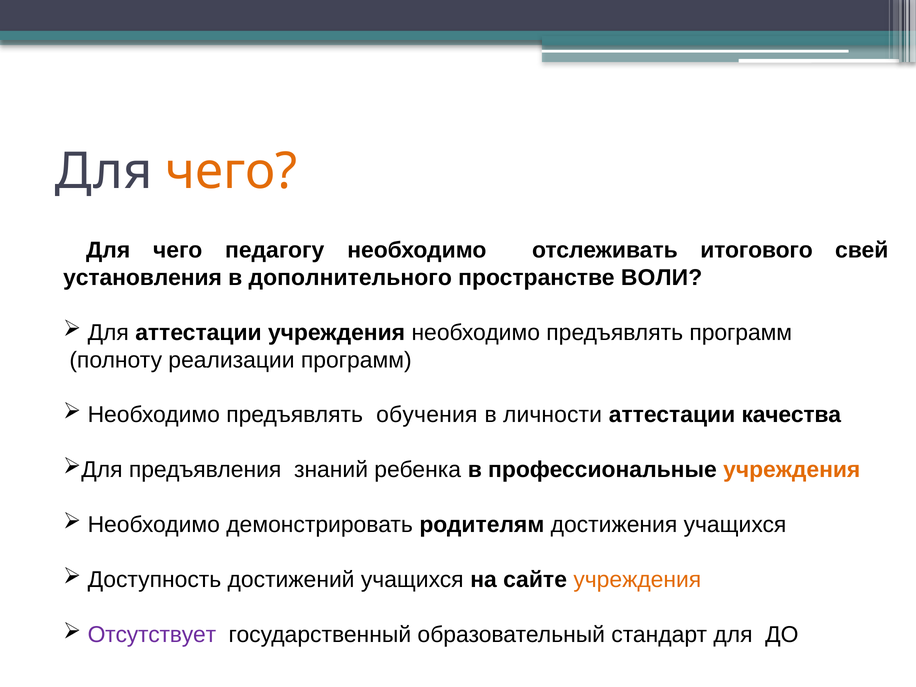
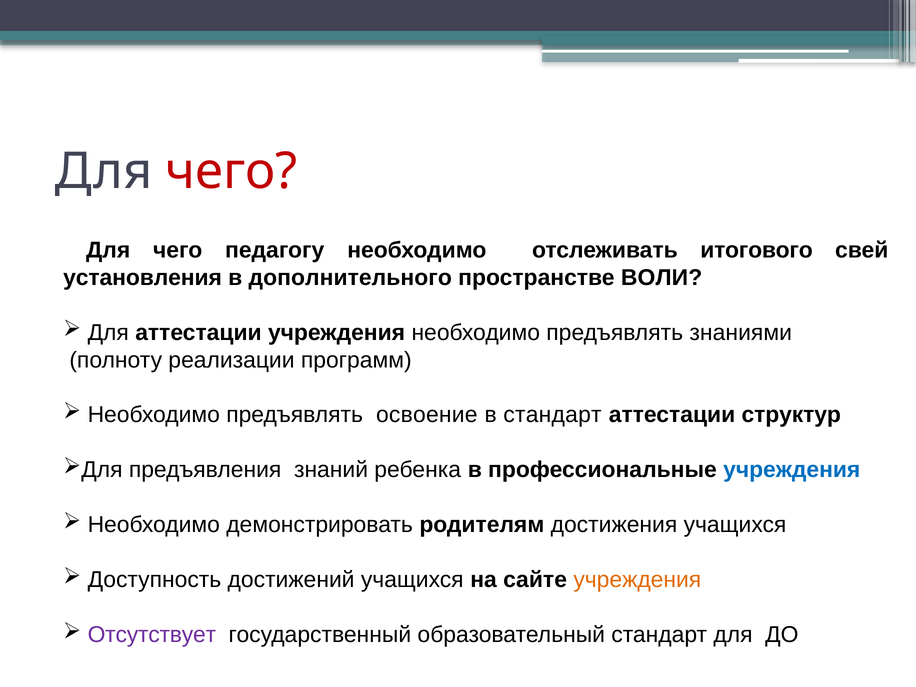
чего colour: orange -> red (232, 172)
предъявлять программ: программ -> знаниями (741, 332)
обучения: обучения -> освоение (427, 415)
в личности: личности -> стандарт (552, 415)
качества: качества -> структур (791, 415)
учреждения colour: orange -> blue (792, 470)
